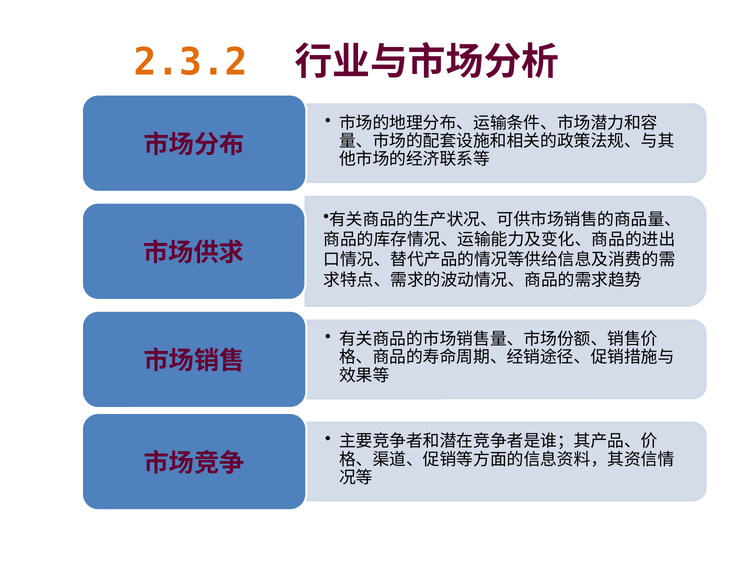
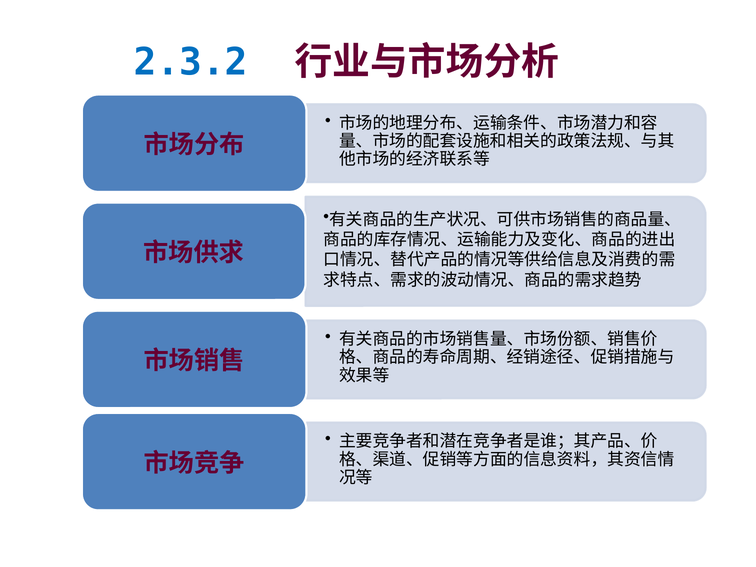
2.3.2 colour: orange -> blue (191, 62)
